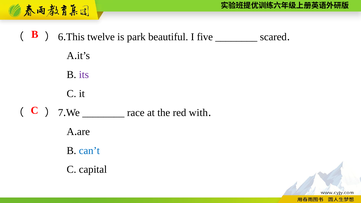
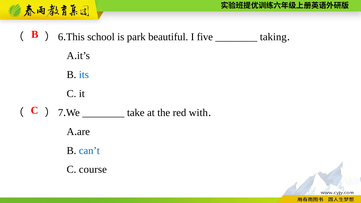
twelve: twelve -> school (101, 37)
scared: scared -> taking (273, 37)
its colour: purple -> blue (84, 75)
race: race -> take (136, 113)
capital: capital -> course (93, 170)
